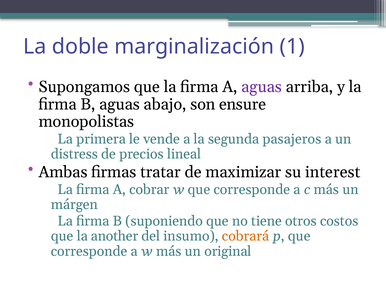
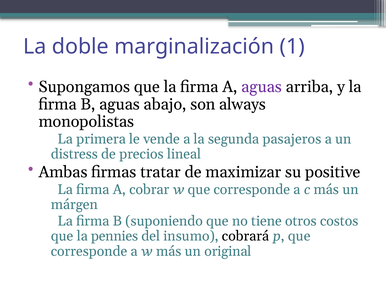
ensure: ensure -> always (243, 104)
interest: interest -> positive (333, 172)
another: another -> pennies (115, 236)
cobrará colour: orange -> black (245, 236)
